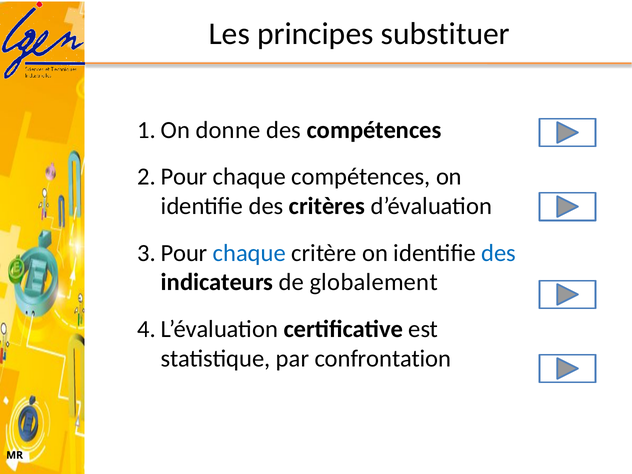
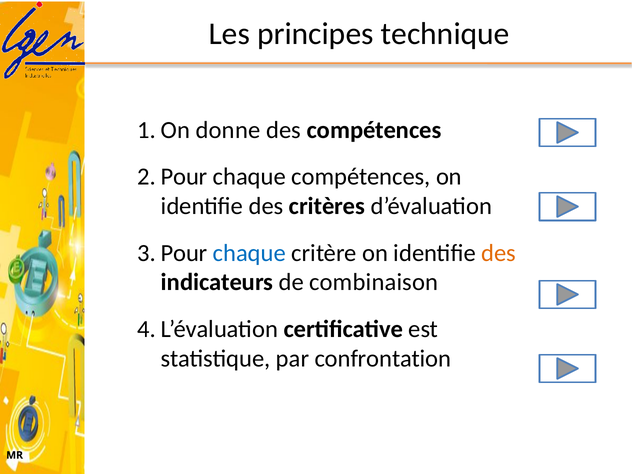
substituer: substituer -> technique (445, 34)
des colour: blue -> orange (499, 253)
globalement: globalement -> combinaison (374, 282)
